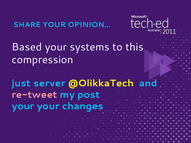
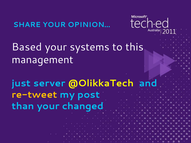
compression: compression -> management (43, 60)
re-tweet colour: pink -> yellow (34, 95)
your: your -> than (23, 106)
changes: changes -> changed (83, 106)
